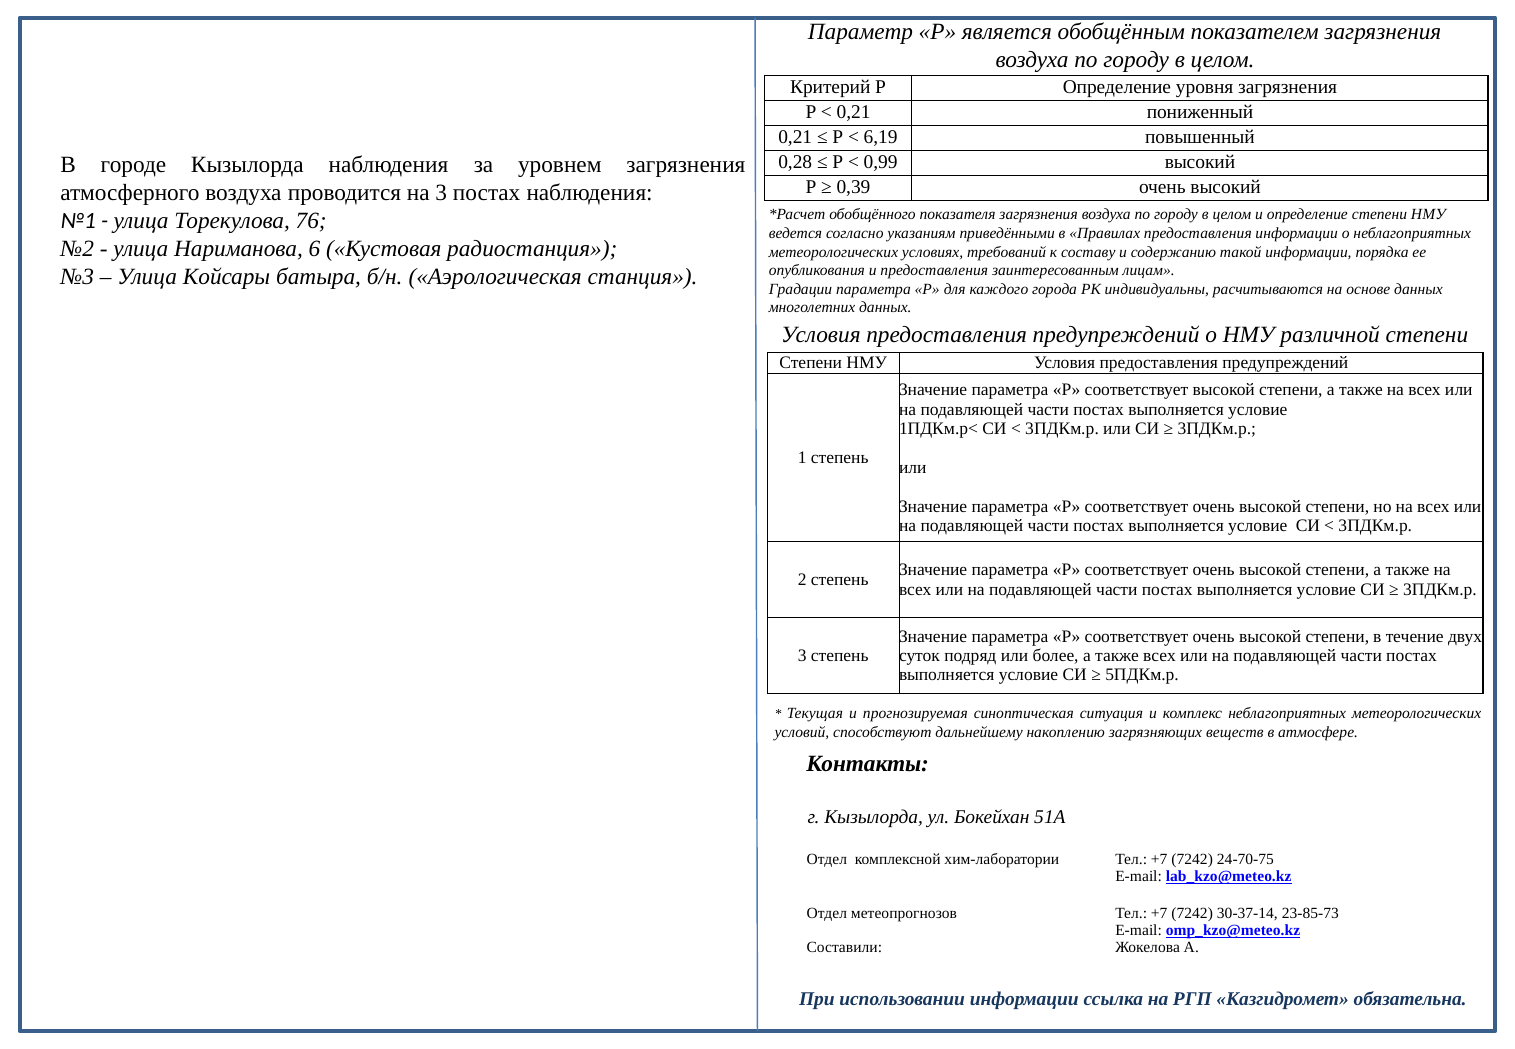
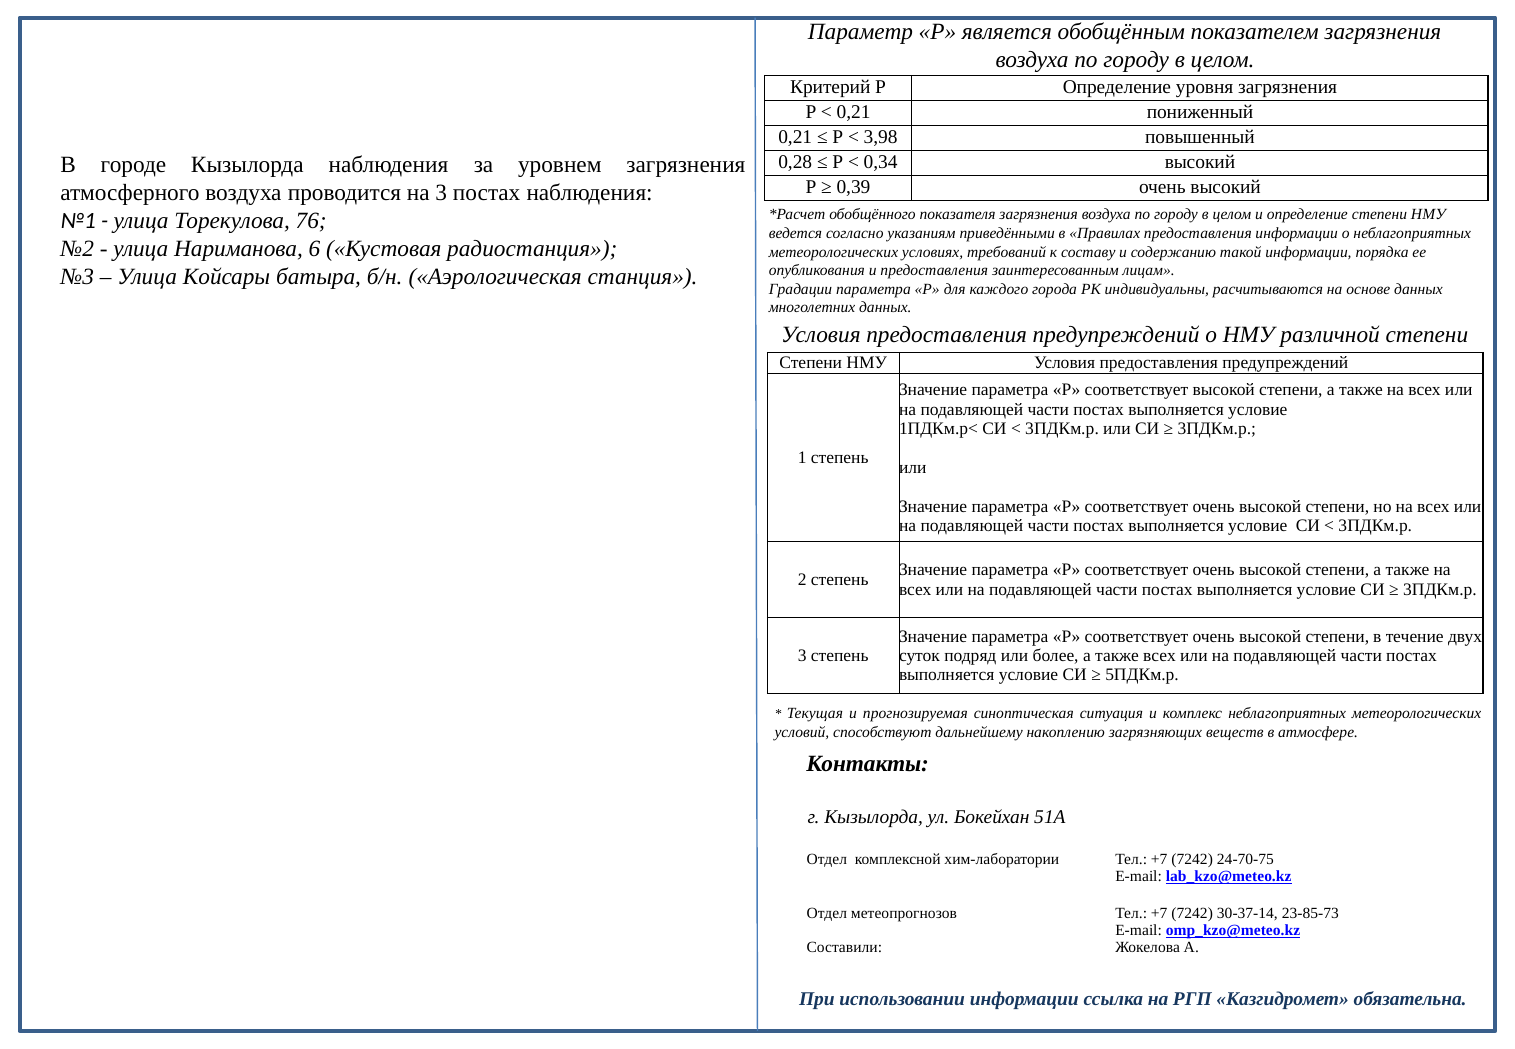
6,19: 6,19 -> 3,98 (881, 138)
0,99: 0,99 -> 0,34 (881, 163)
